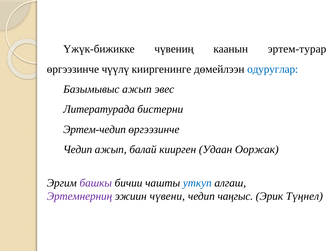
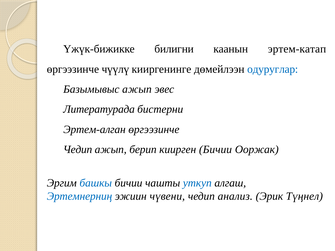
чүвениң: чүвениң -> билигни (174, 49)
эртем-турар: эртем-турар -> эртем-катап (297, 49)
Эртем-чедип: Эртем-чедип -> Эртем-алган (94, 130)
балай: балай -> берип (143, 150)
киирген Удаан: Удаан -> Бичии (215, 150)
башкы colour: purple -> blue (96, 183)
Эртемнерниң colour: purple -> blue (79, 197)
чаӊгыс: чаӊгыс -> анализ (235, 197)
